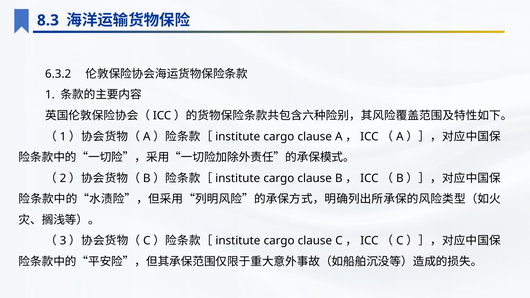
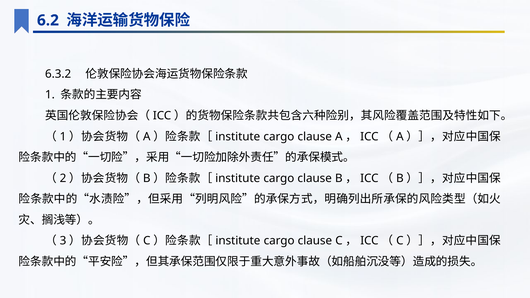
8.3: 8.3 -> 6.2 (48, 20)
